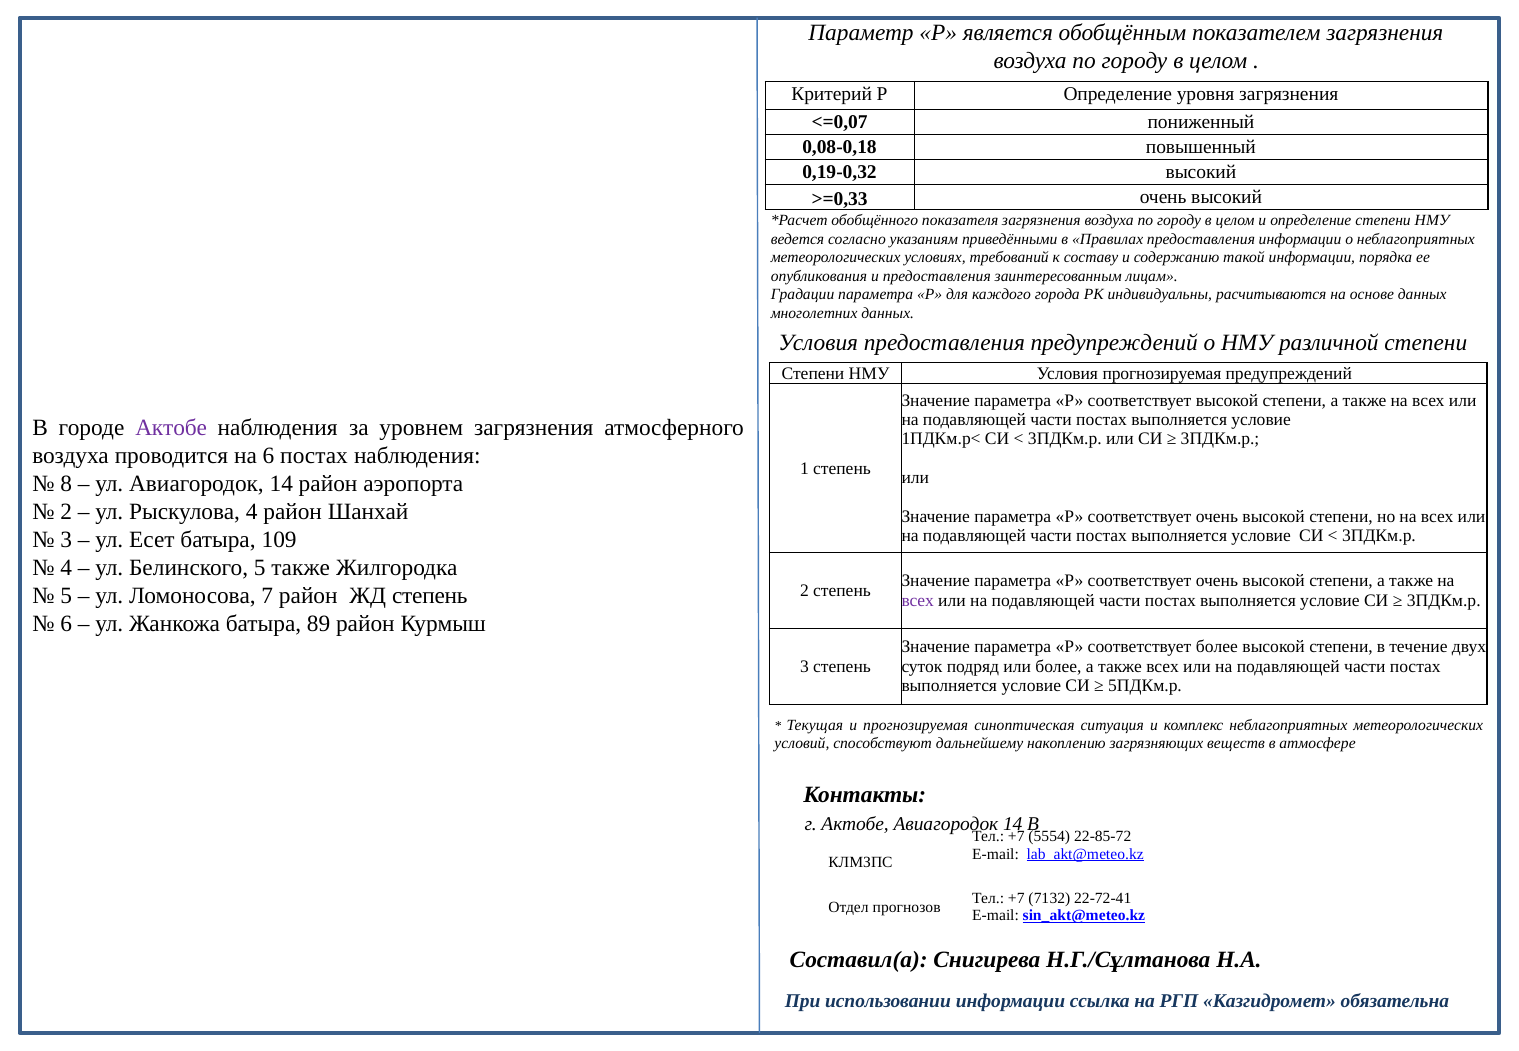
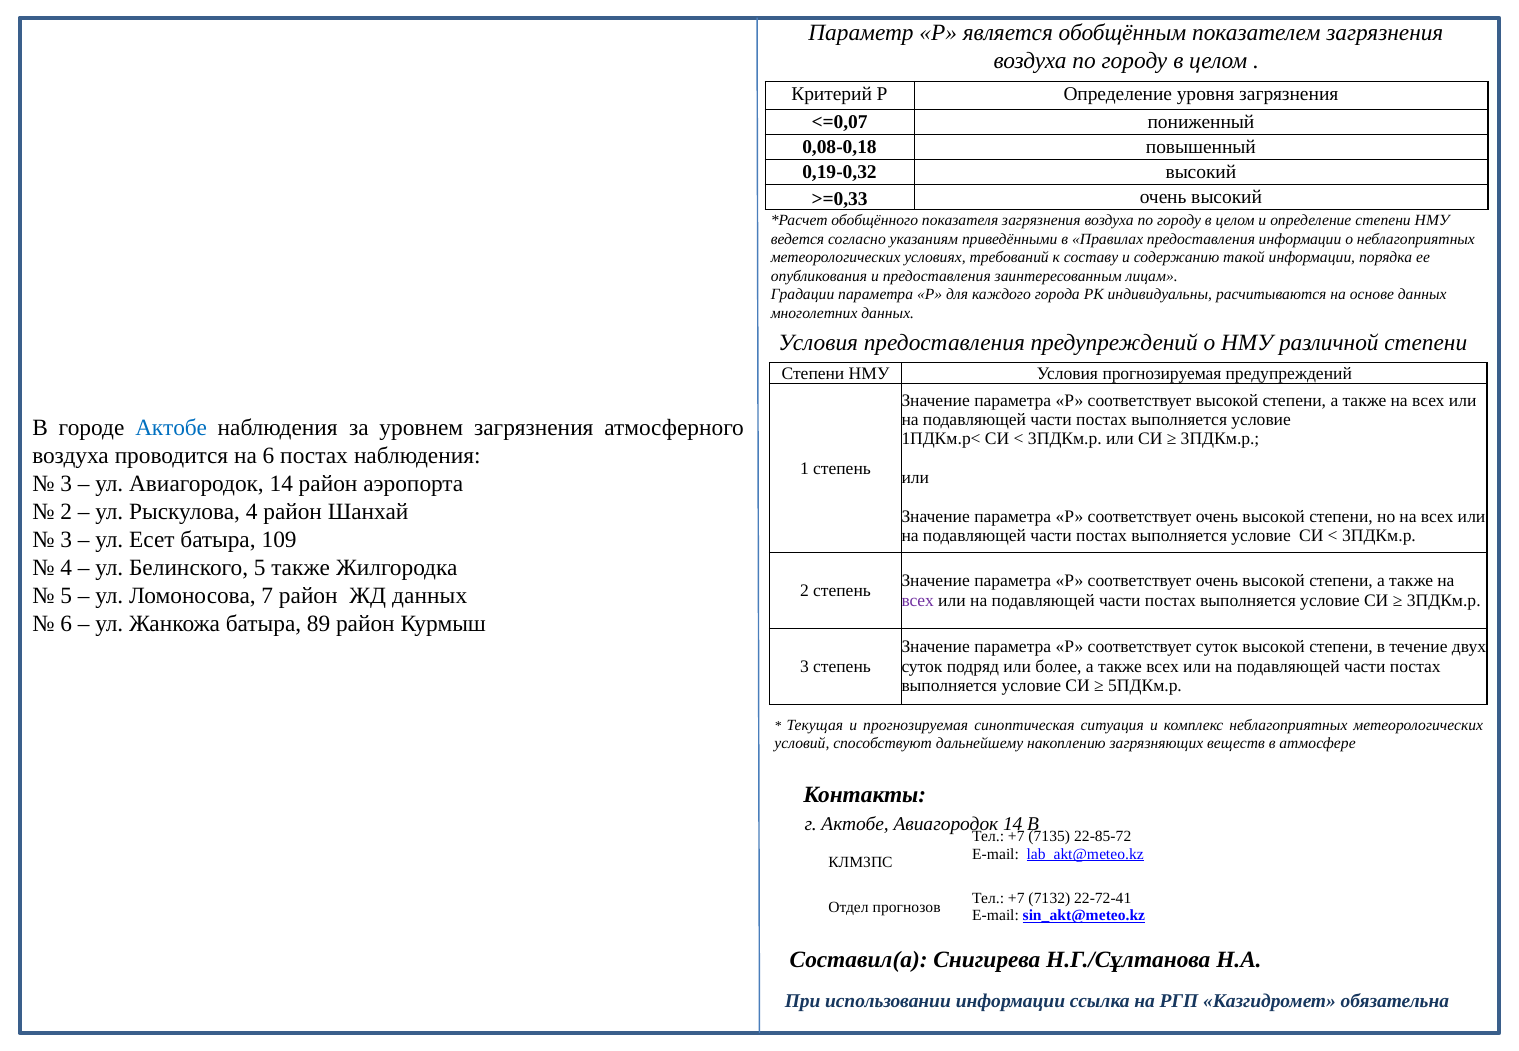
Актобе colour: purple -> blue (171, 428)
8: 8 -> 3 (66, 484)
ЖД степень: степень -> данных (430, 596)
соответствует более: более -> суток (1217, 647)
5554: 5554 -> 7135 (1049, 837)
